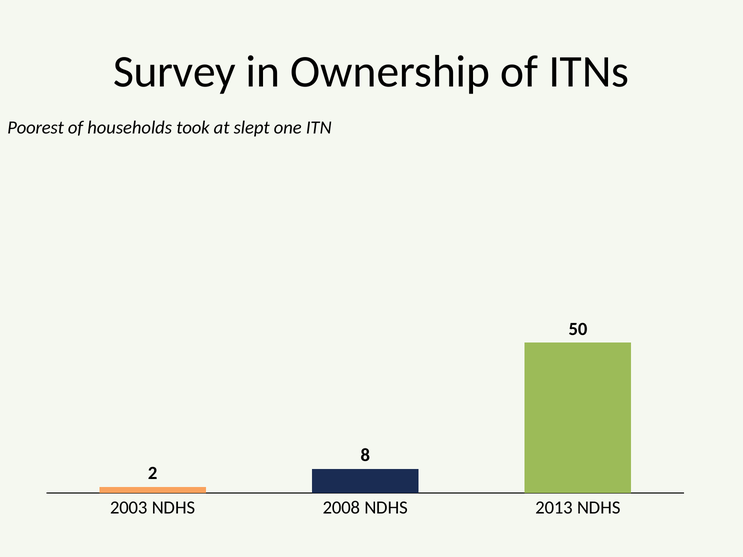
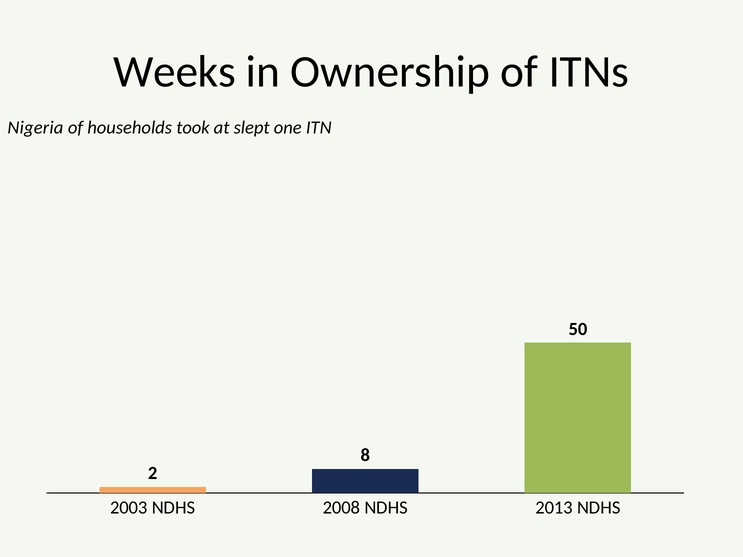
Survey: Survey -> Weeks (175, 72)
Poorest: Poorest -> Nigeria (35, 128)
